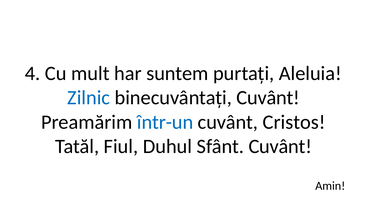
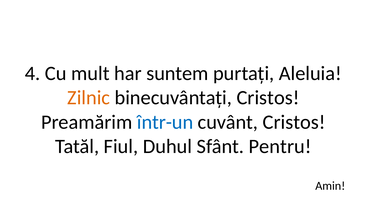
Zilnic colour: blue -> orange (89, 98)
binecuvântați Cuvânt: Cuvânt -> Cristos (268, 98)
Sfânt Cuvânt: Cuvânt -> Pentru (280, 147)
